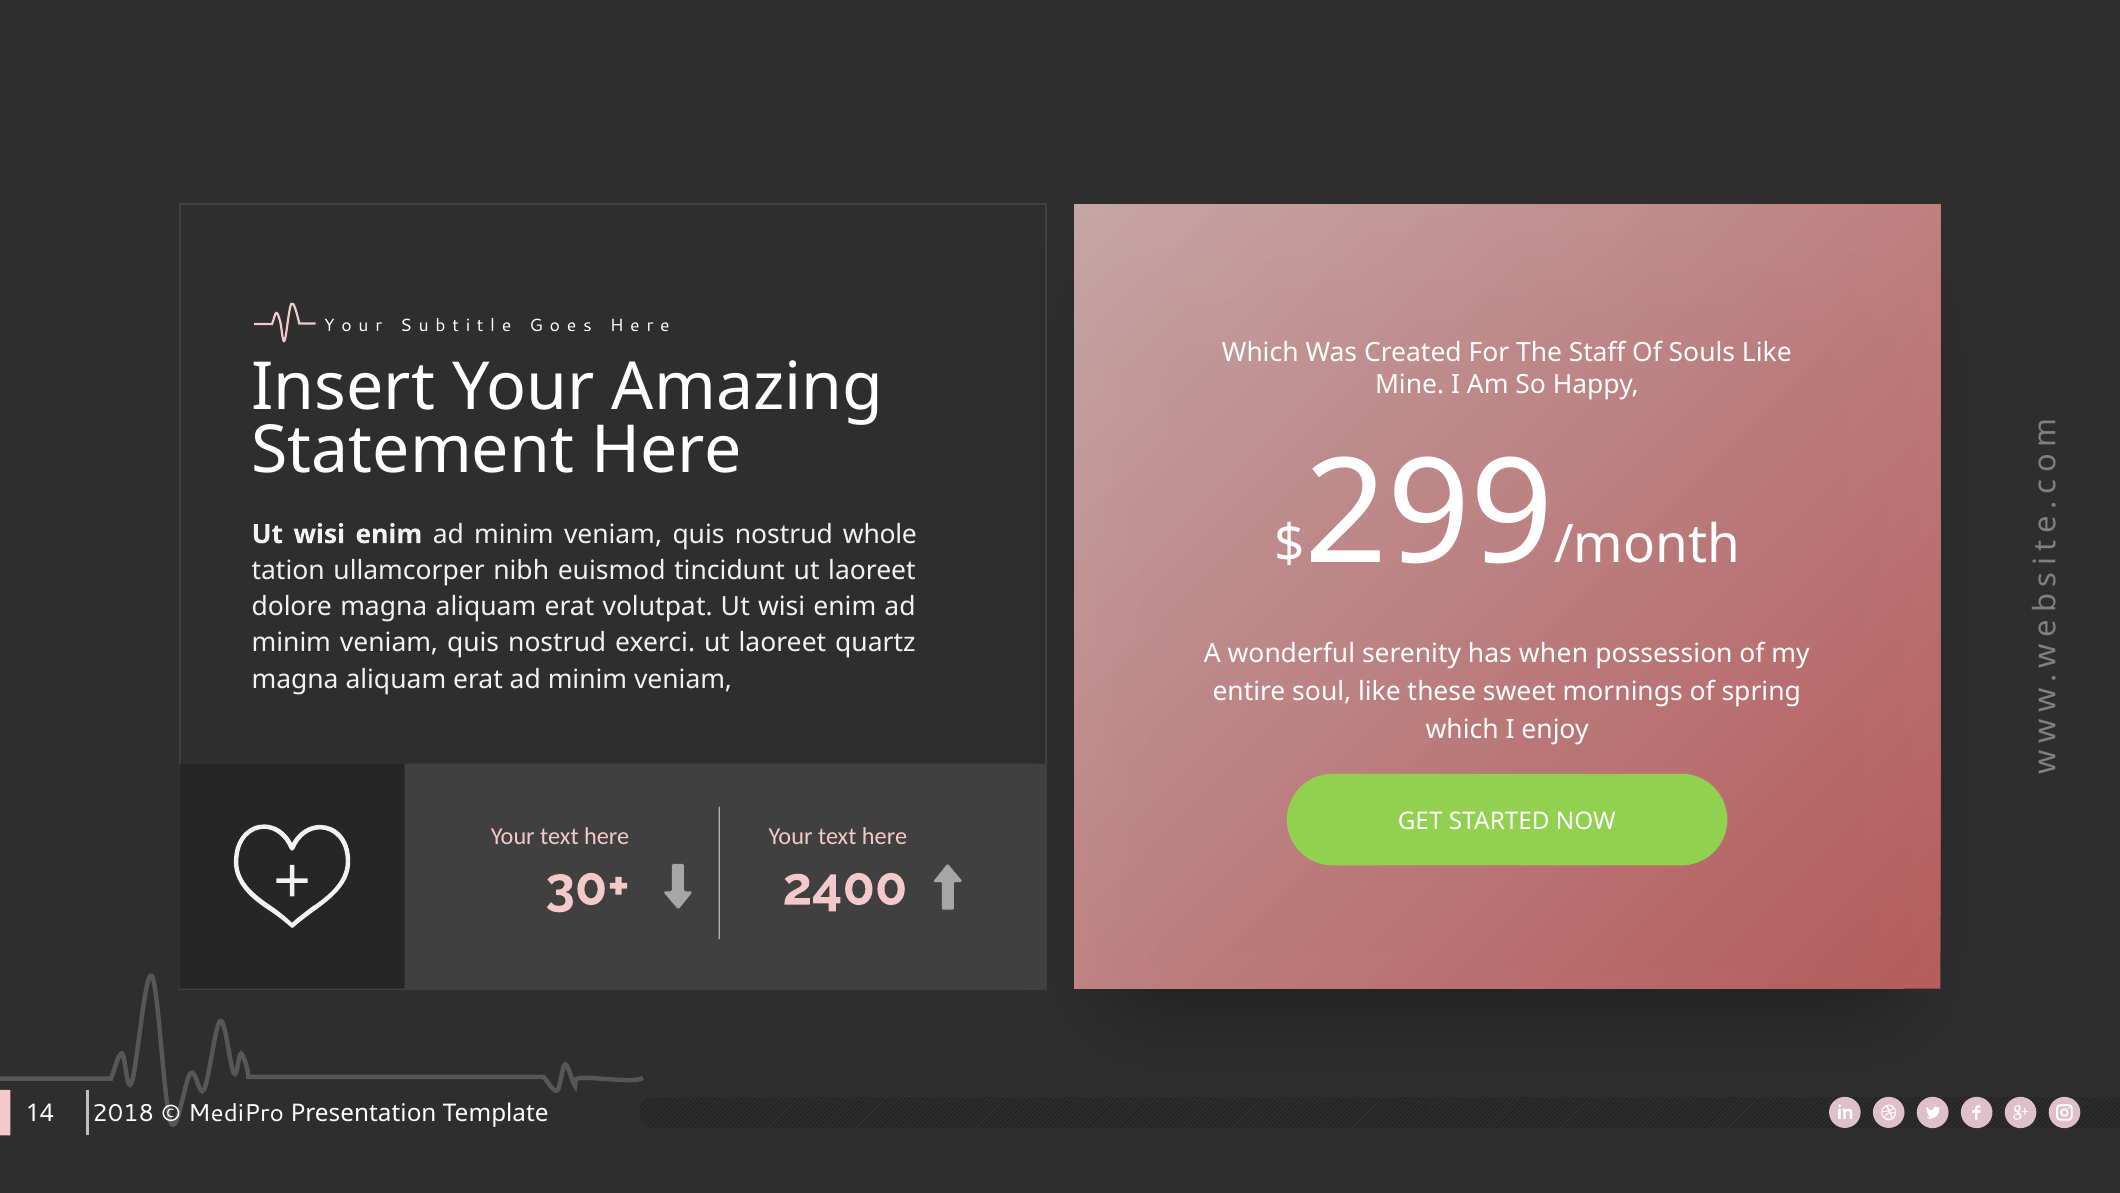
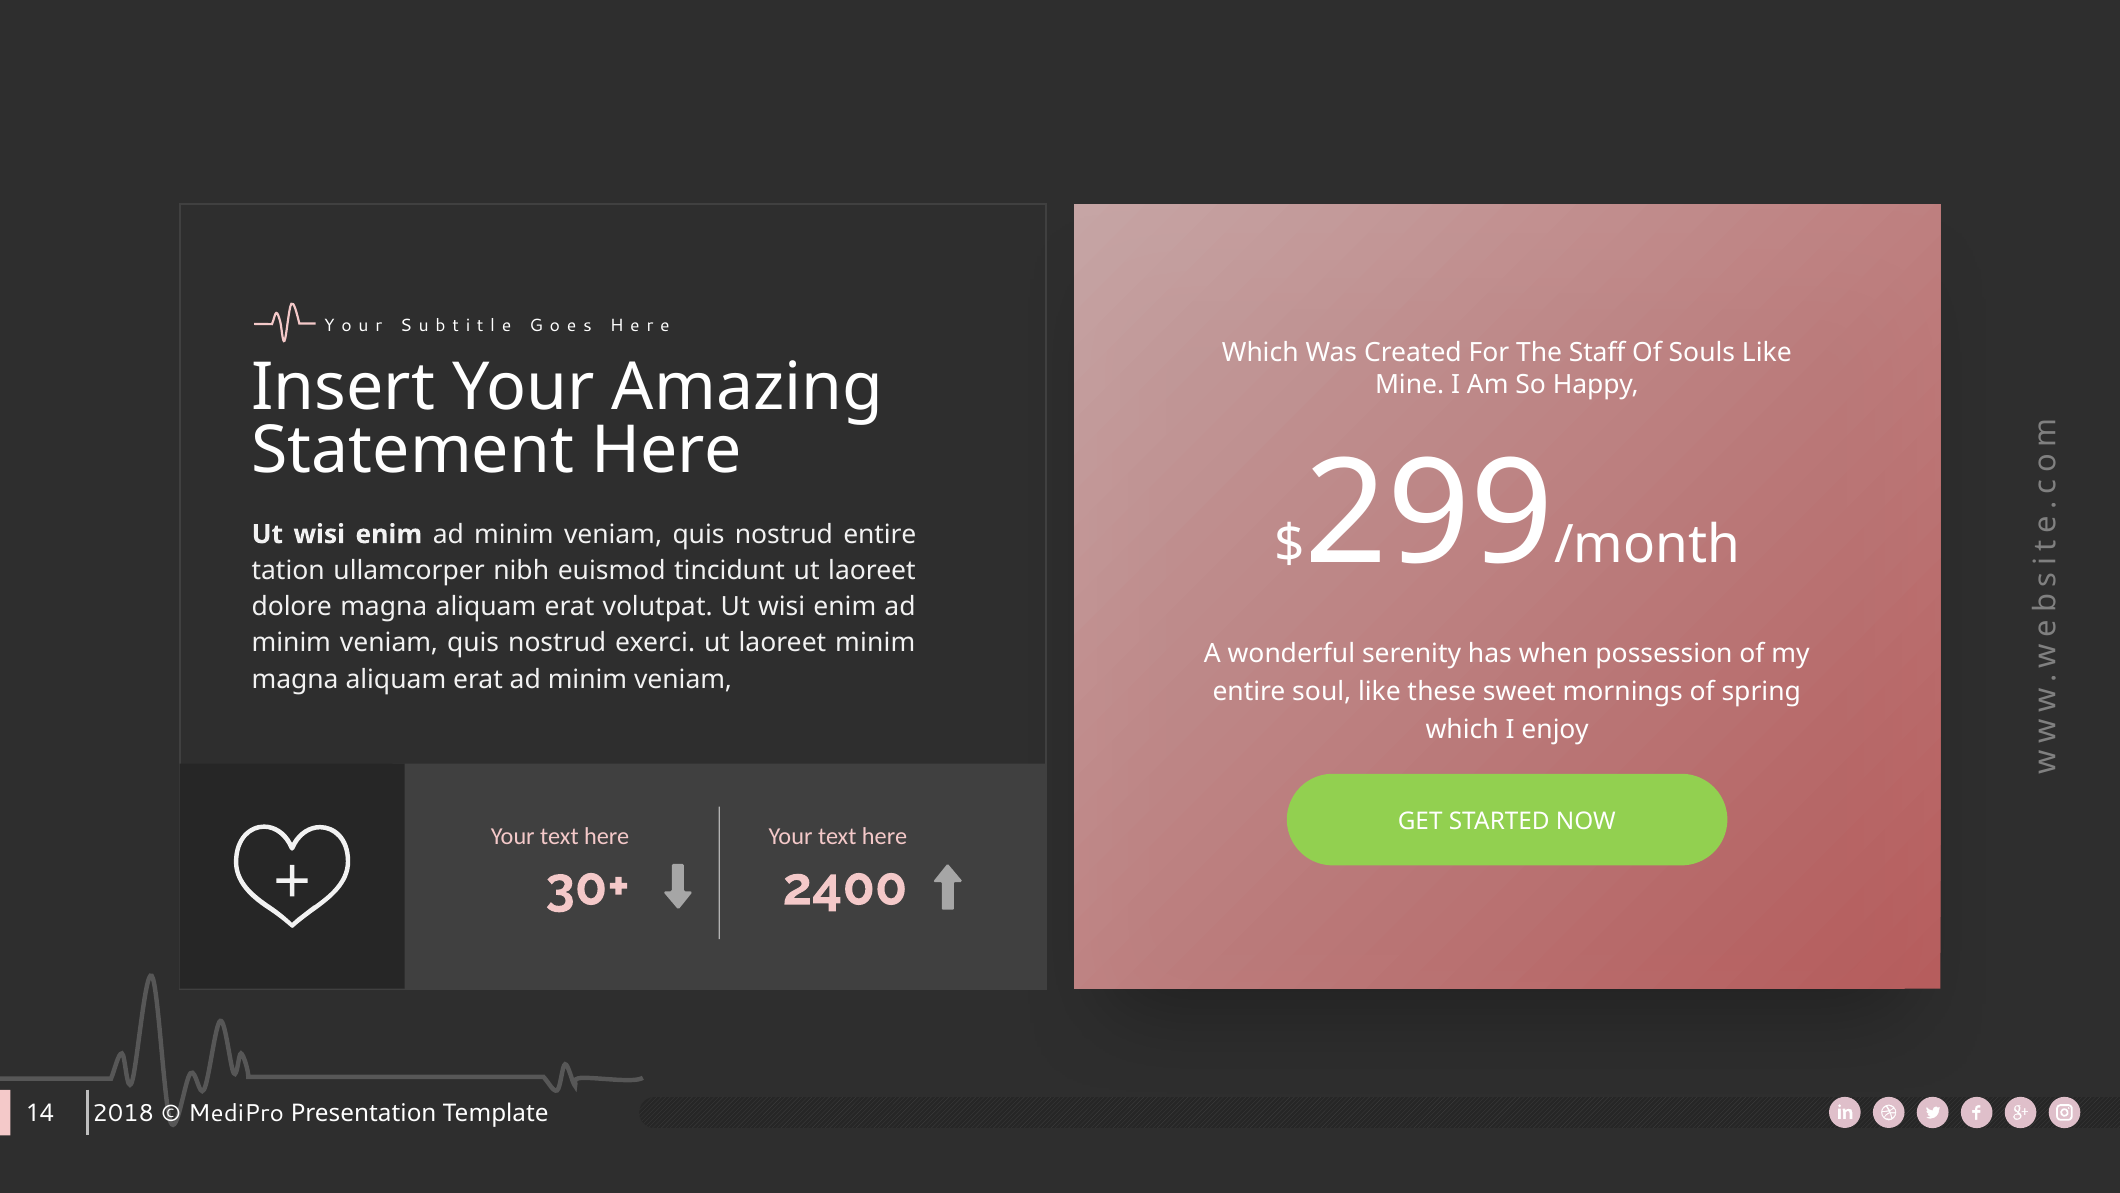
nostrud whole: whole -> entire (880, 534)
laoreet quartz: quartz -> minim (875, 643)
